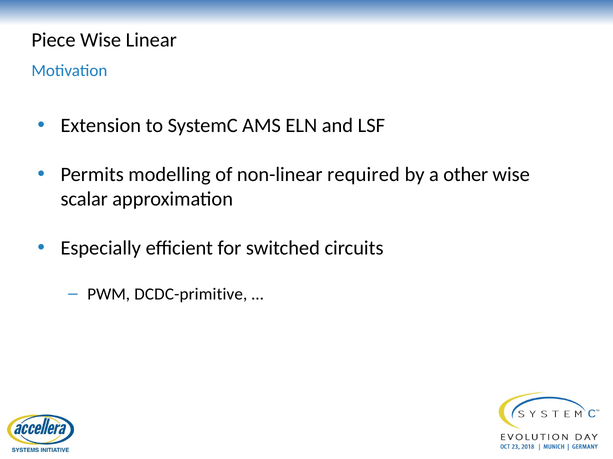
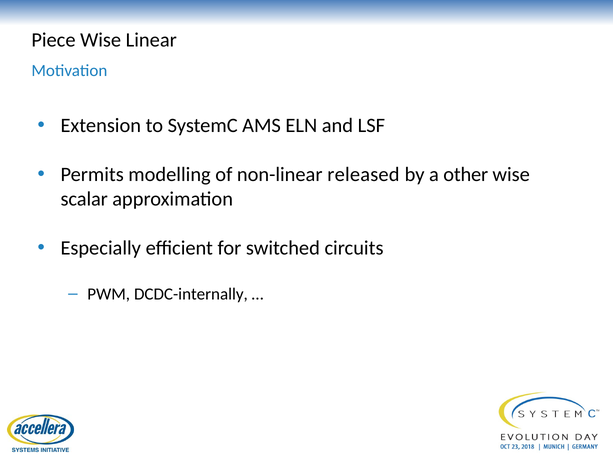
required: required -> released (363, 175)
DCDC-primitive: DCDC-primitive -> DCDC-internally (191, 295)
